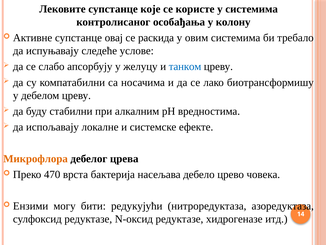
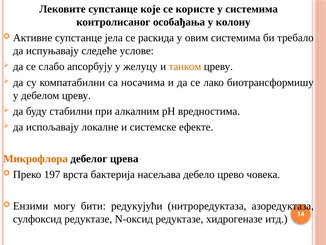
овај: овај -> јела (114, 38)
танком colour: blue -> orange (185, 67)
470: 470 -> 197 (52, 174)
